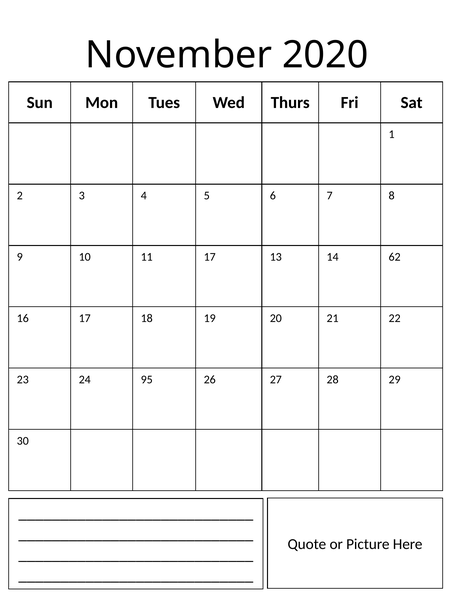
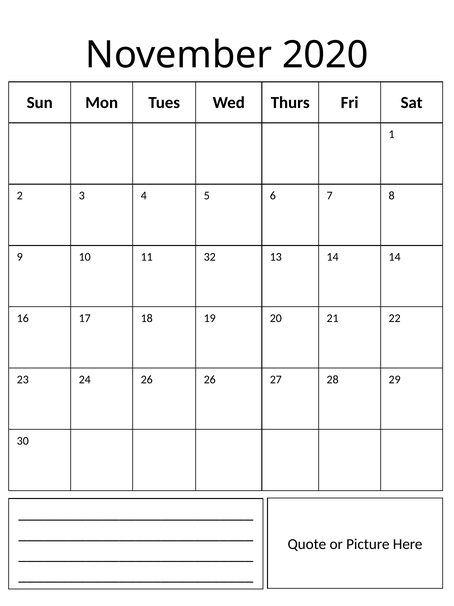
11 17: 17 -> 32 (210, 257)
14 62: 62 -> 14 (395, 257)
24 95: 95 -> 26 (147, 379)
